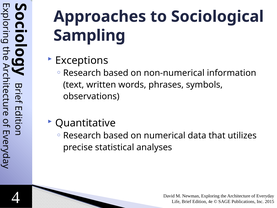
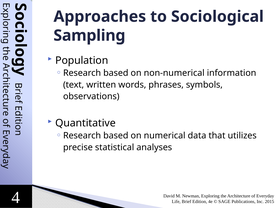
Exceptions: Exceptions -> Population (82, 60)
